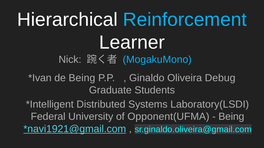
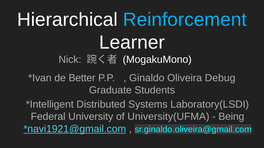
MogakuMono colour: light blue -> white (157, 60)
de Being: Being -> Better (82, 78)
Opponent(UFMA: Opponent(UFMA -> University(UFMA (168, 117)
